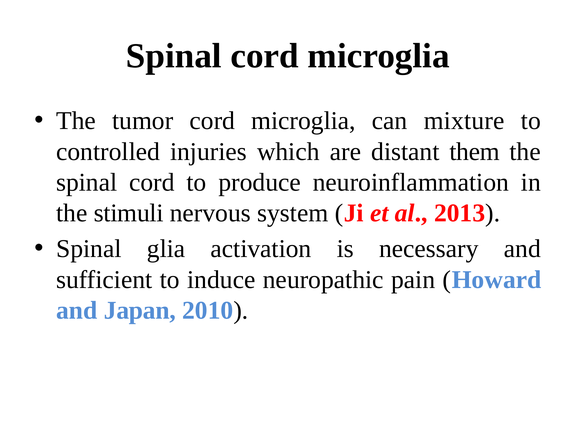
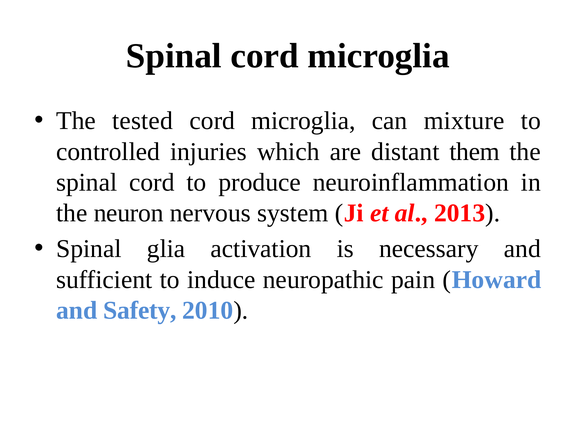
tumor: tumor -> tested (143, 121)
stimuli: stimuli -> neuron (129, 213)
Japan: Japan -> Safety (140, 310)
